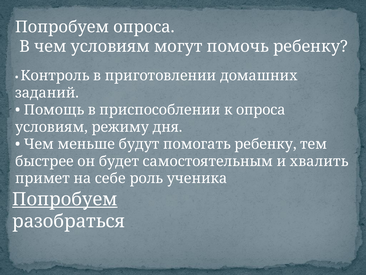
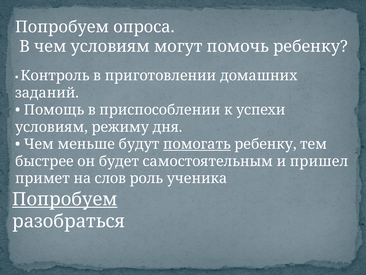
к опроса: опроса -> успехи (261, 110)
помогать underline: none -> present (197, 144)
хвалить: хвалить -> пришел (319, 161)
себе: себе -> слов (110, 178)
